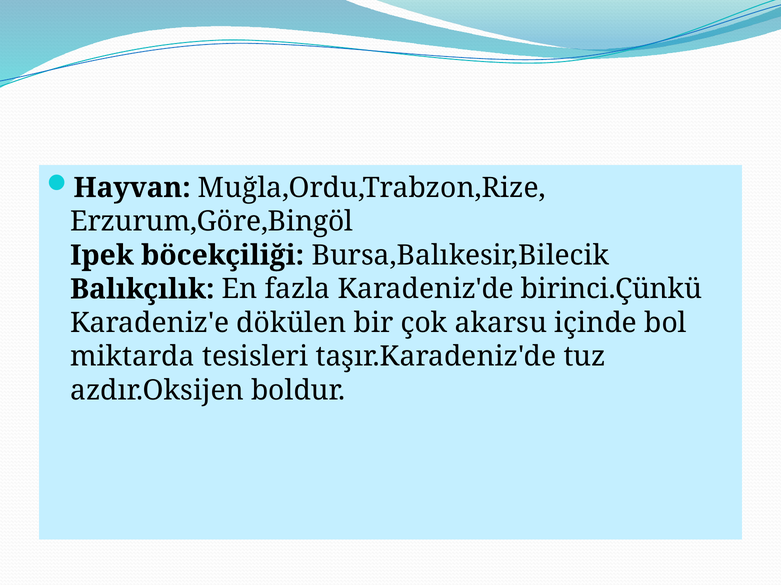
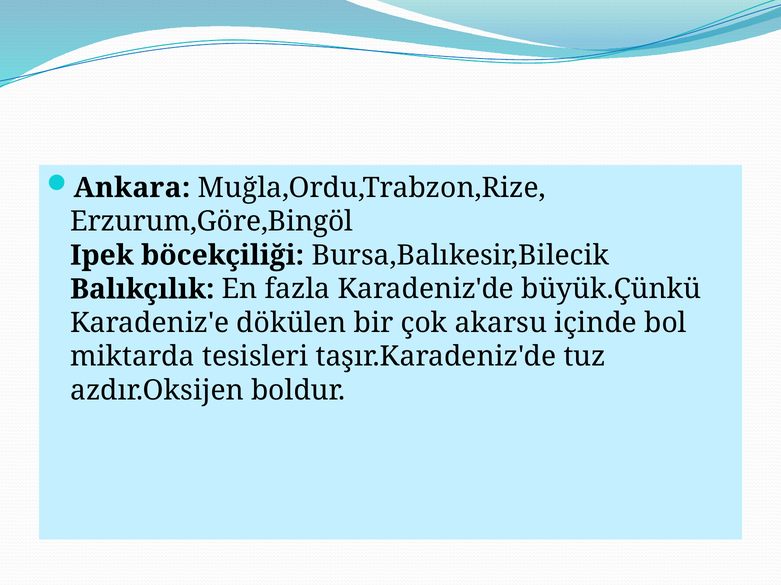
Hayvan: Hayvan -> Ankara (132, 188)
birinci.Çünkü: birinci.Çünkü -> büyük.Çünkü (611, 290)
